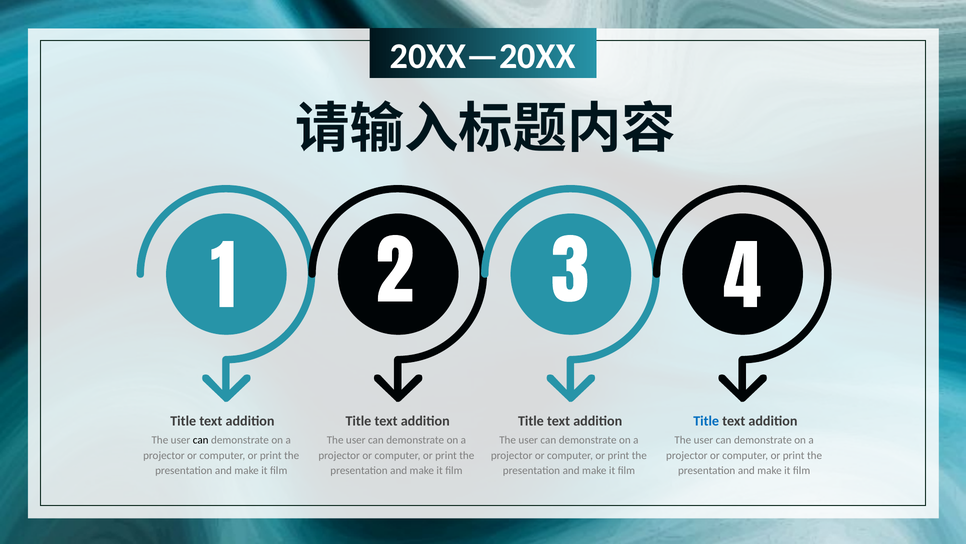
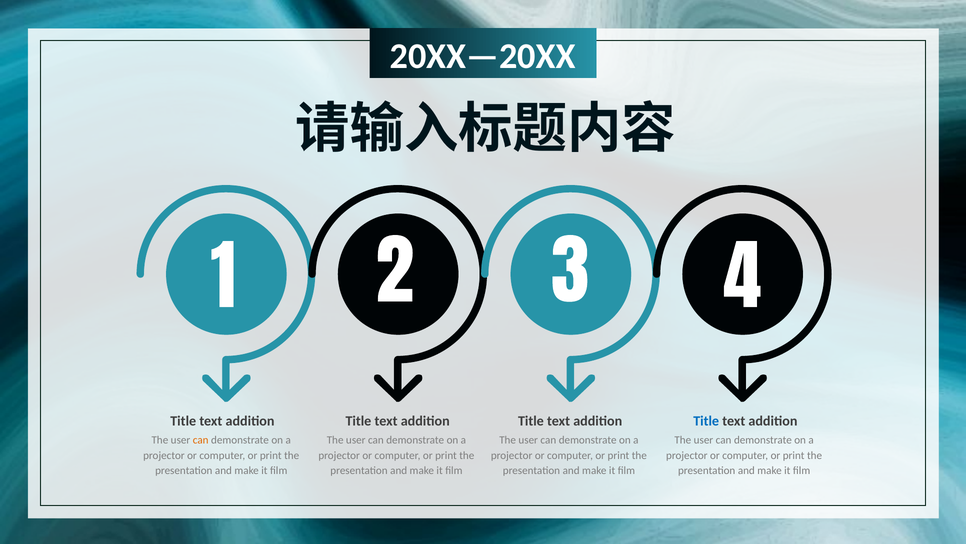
can colour: black -> orange (201, 440)
